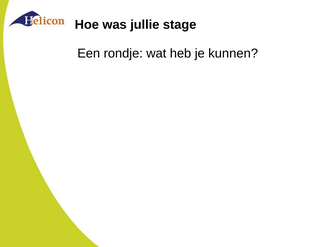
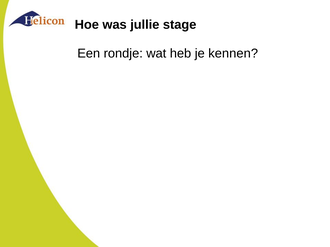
kunnen: kunnen -> kennen (233, 53)
